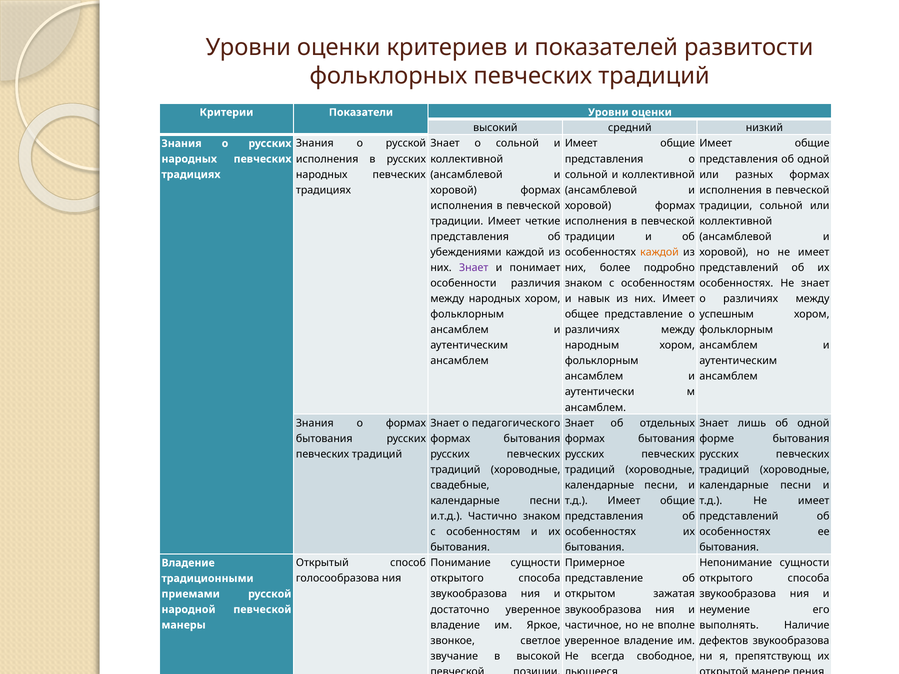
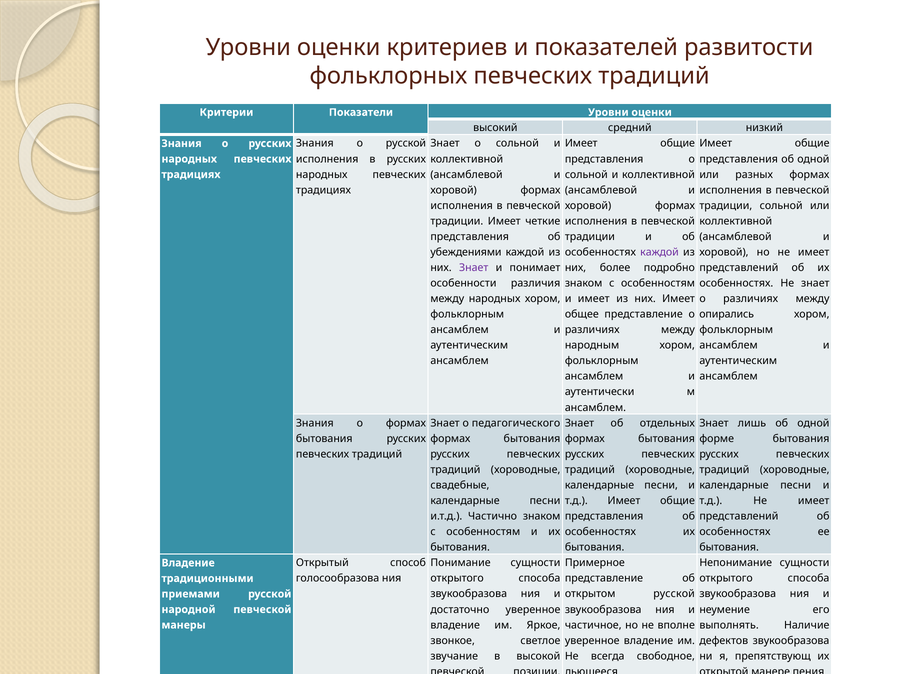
каждой colour: orange -> purple (660, 252)
и навык: навык -> имеет (594, 299)
успешным: успешным -> опирались (727, 314)
открытом зажатая: зажатая -> русской (674, 594)
